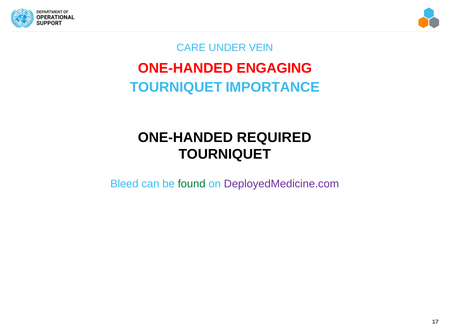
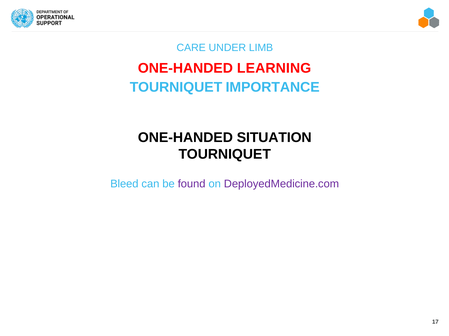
VEIN: VEIN -> LIMB (261, 48)
ENGAGING: ENGAGING -> LEARNING (274, 68)
REQUIRED: REQUIRED -> SITUATION (274, 138)
found colour: green -> purple (192, 184)
